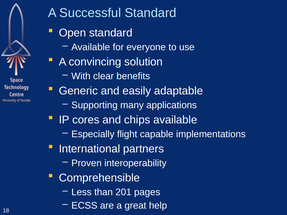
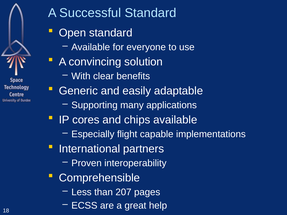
201: 201 -> 207 (123, 192)
